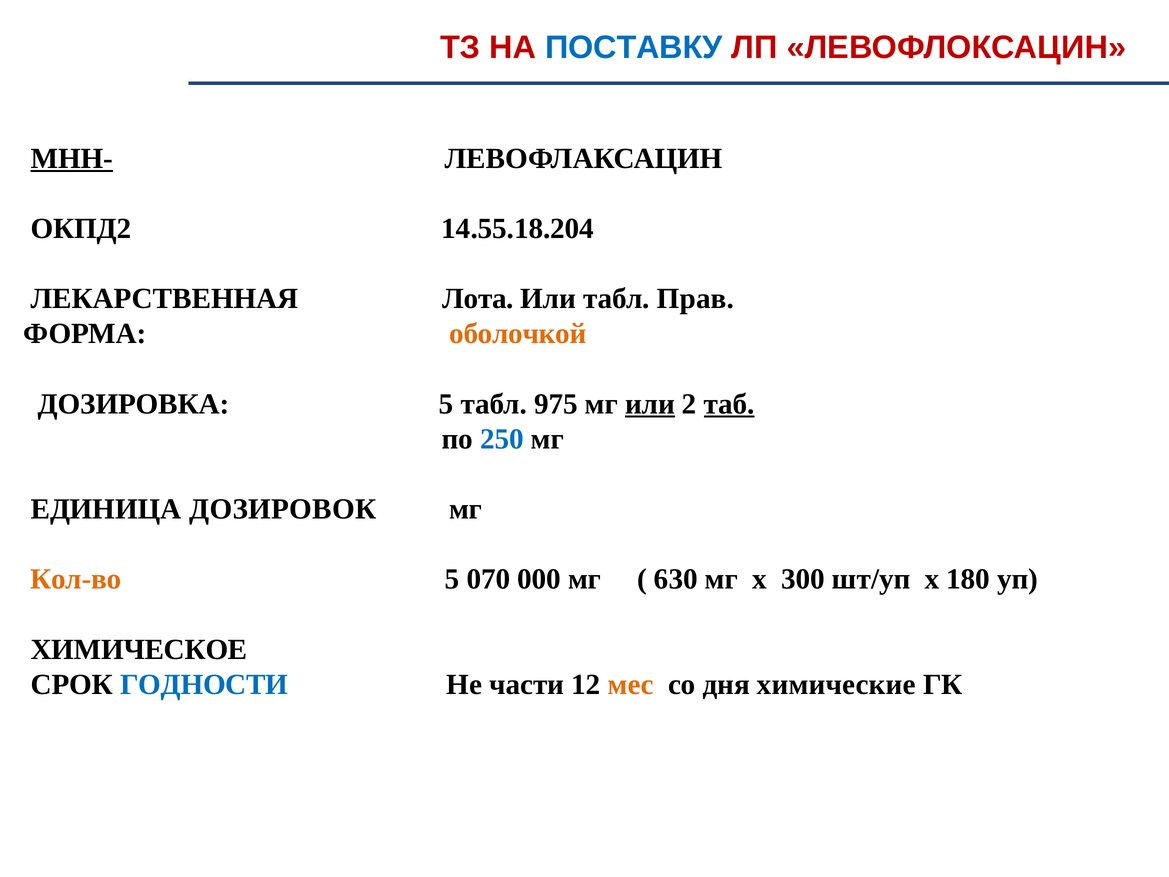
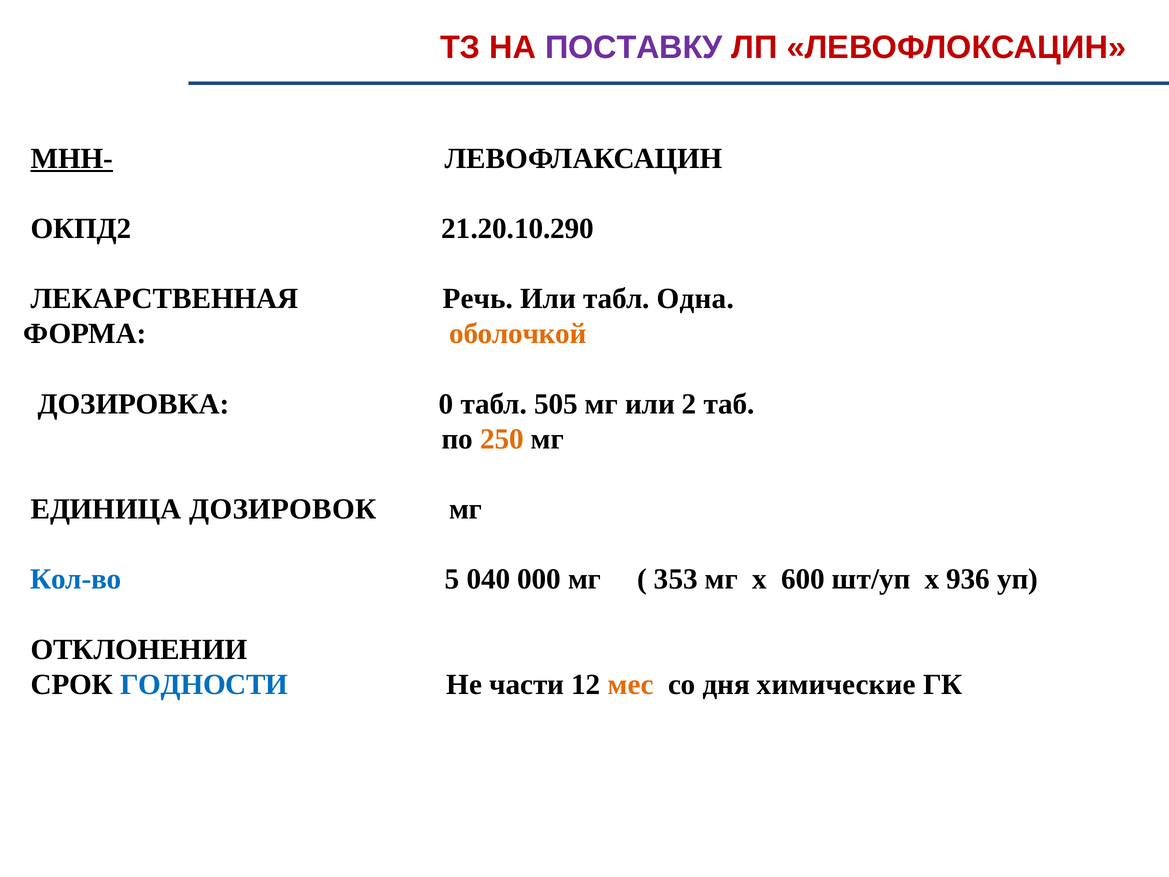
ПОСТАВКУ colour: blue -> purple (634, 47)
14.55.18.204: 14.55.18.204 -> 21.20.10.290 (518, 228)
Лота: Лота -> Речь (478, 299)
Прав: Прав -> Одна (695, 299)
ДОЗИРОВКА 5: 5 -> 0 (446, 404)
975: 975 -> 505 (556, 404)
или underline: present -> none (650, 404)
таб underline: present -> none (729, 404)
250 colour: blue -> orange (502, 439)
Кол-во colour: orange -> blue (76, 579)
070: 070 -> 040 (488, 579)
630: 630 -> 353 (676, 579)
300: 300 -> 600 (803, 579)
180: 180 -> 936 (968, 579)
ХИМИЧЕСКОЕ: ХИМИЧЕСКОЕ -> ОТКЛОНЕНИИ (139, 649)
